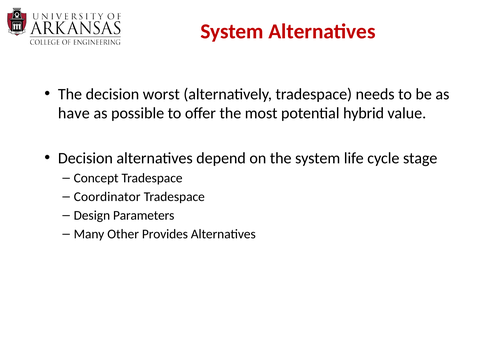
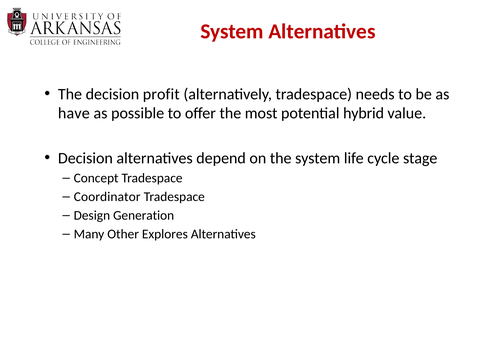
worst: worst -> profit (161, 94)
Parameters: Parameters -> Generation (144, 216)
Provides: Provides -> Explores (165, 234)
